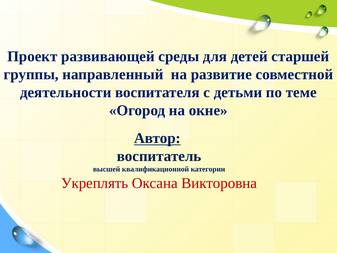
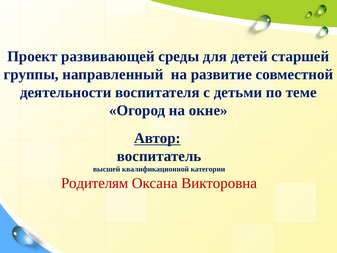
Укреплять: Укреплять -> Родителям (95, 183)
